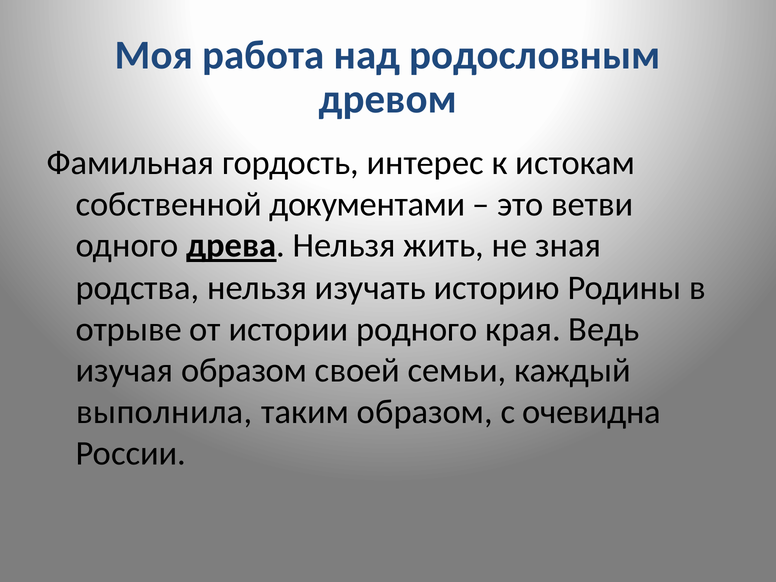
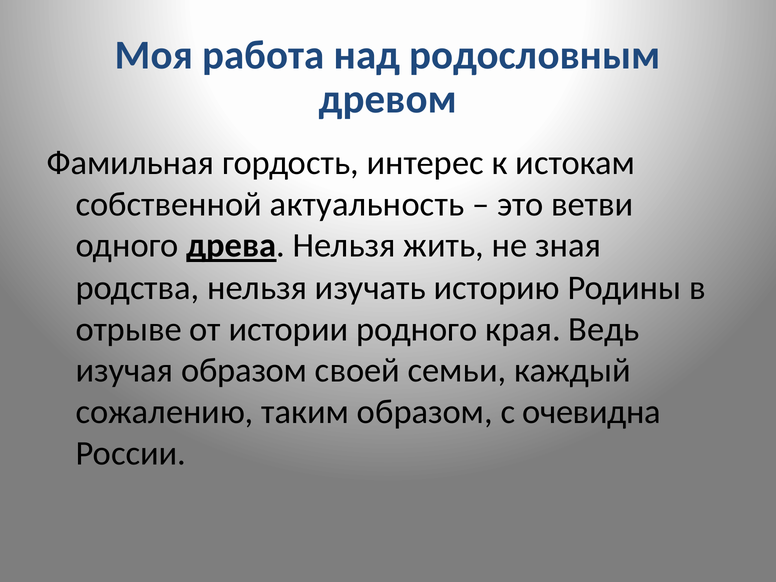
документами: документами -> актуальность (367, 204)
выполнила: выполнила -> сожалению (165, 412)
